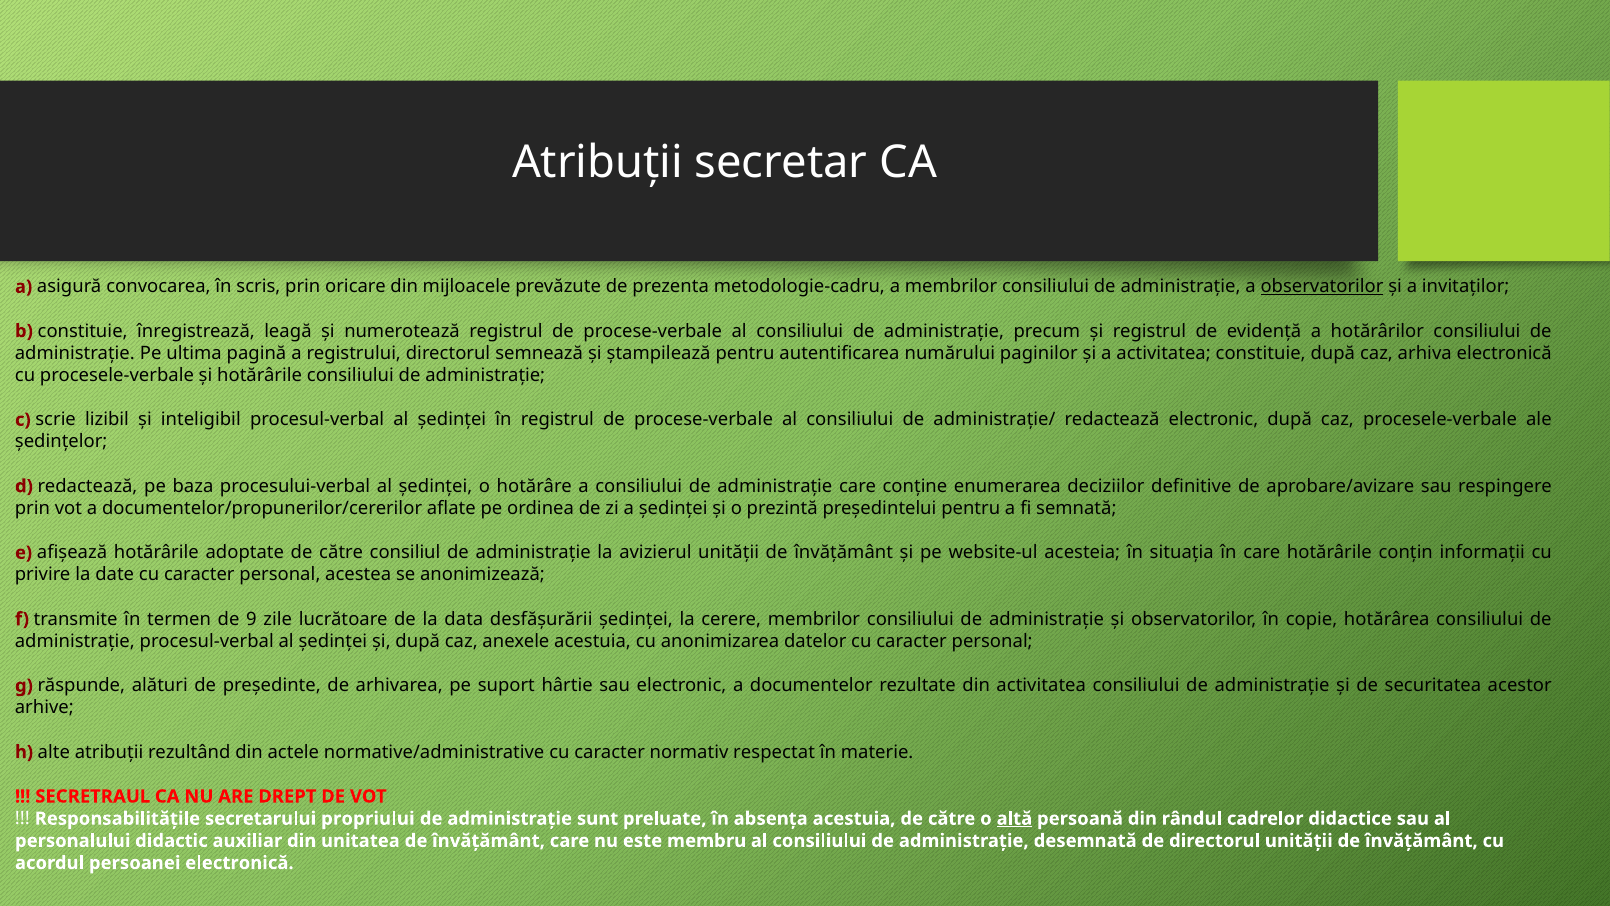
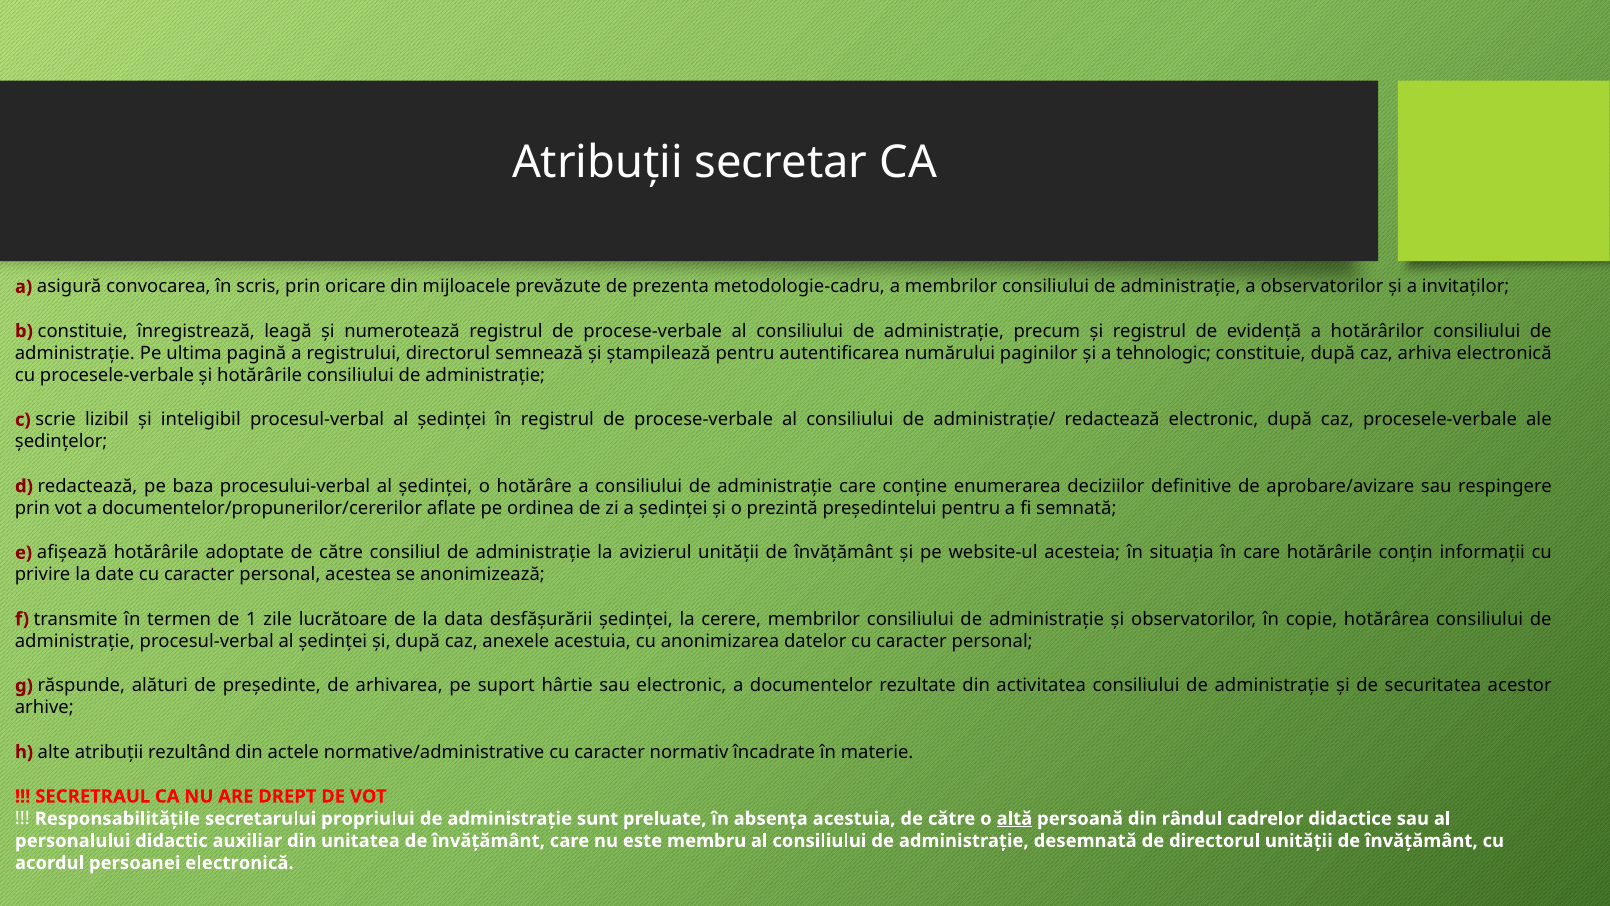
observatorilor underline: present -> none (1322, 287)
a activitatea: activitatea -> tehnologic (1164, 353)
9: 9 -> 1 (251, 619)
respectat: respectat -> încadrate (774, 752)
